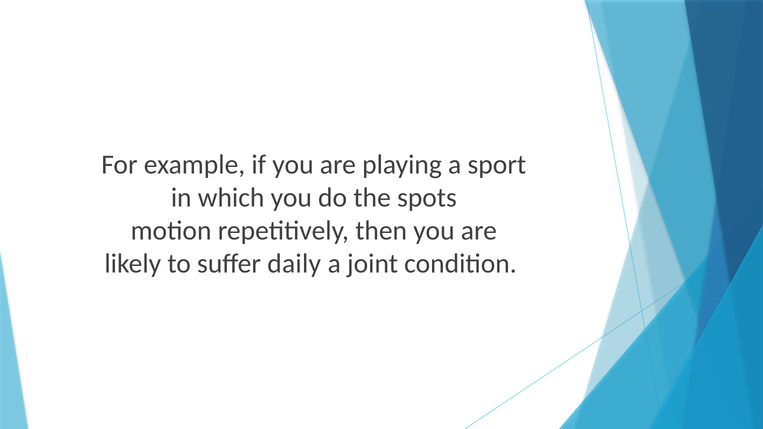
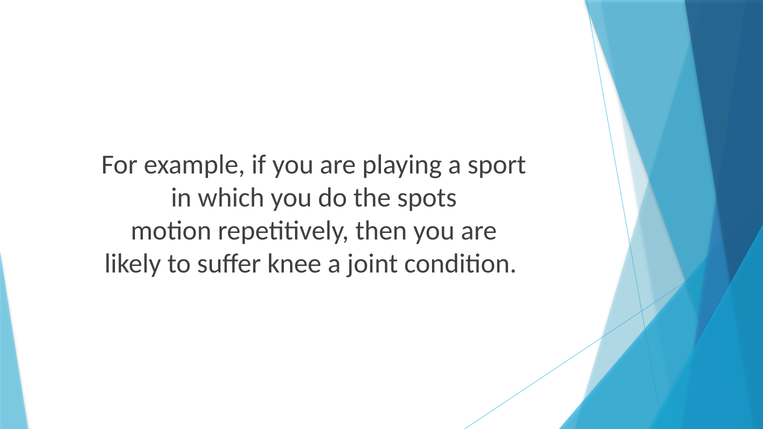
daily: daily -> knee (294, 264)
